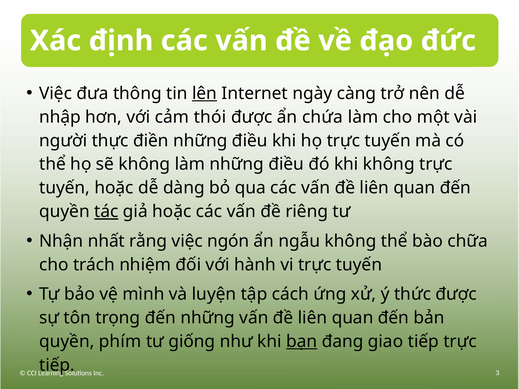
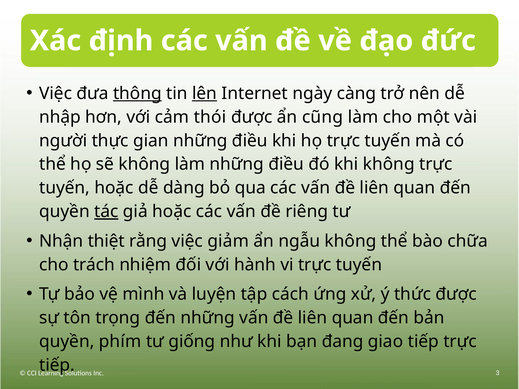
thông underline: none -> present (137, 93)
chứa: chứa -> cũng (323, 117)
điền: điền -> gian (151, 141)
nhất: nhất -> thiệt (106, 241)
ngón: ngón -> giảm (228, 241)
bạn underline: present -> none (302, 342)
